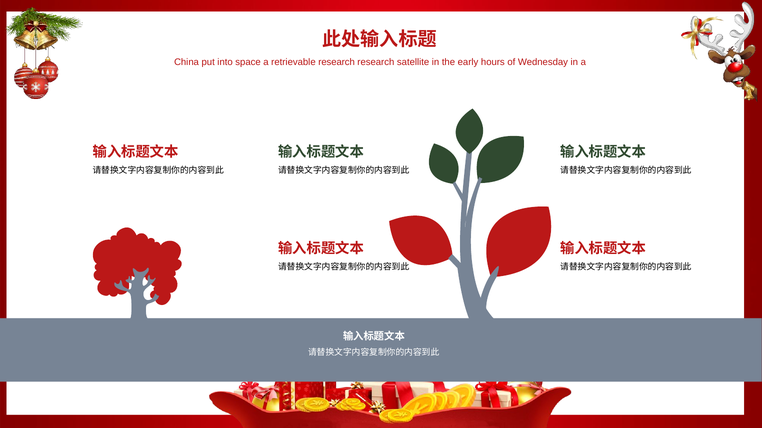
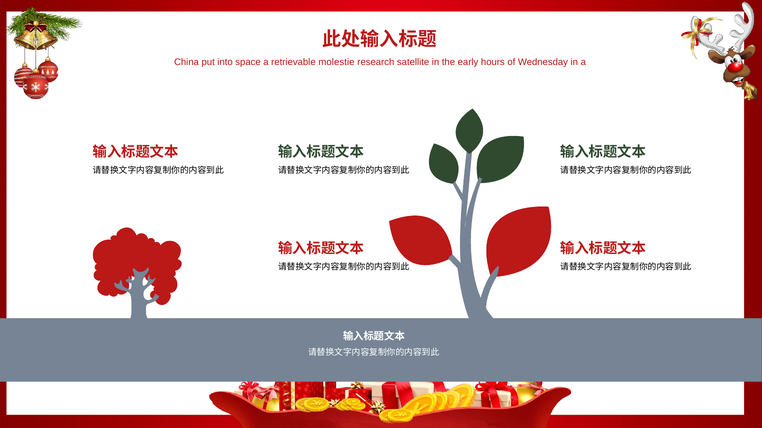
retrievable research: research -> molestie (336, 62)
